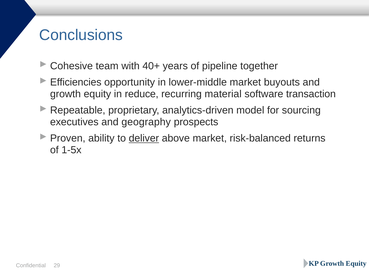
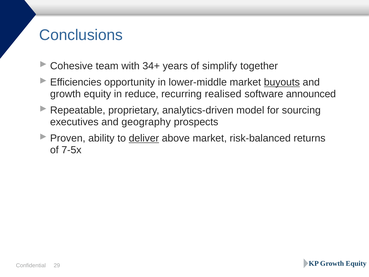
40+: 40+ -> 34+ (151, 66)
pipeline: pipeline -> simplify (220, 66)
buyouts underline: none -> present (282, 82)
material: material -> realised (223, 94)
transaction: transaction -> announced (311, 94)
1-5x: 1-5x -> 7-5x (71, 150)
